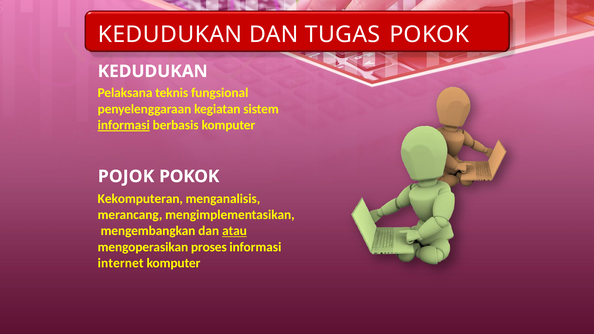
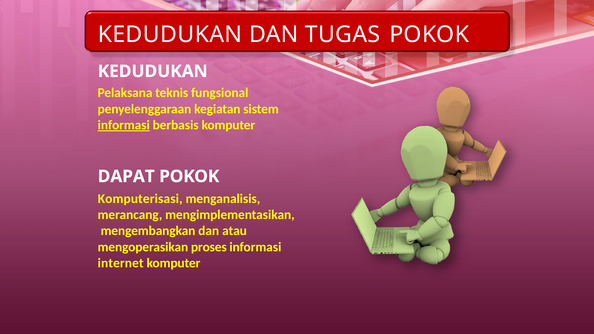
POJOK: POJOK -> DAPAT (126, 176)
Kekomputeran: Kekomputeran -> Komputerisasi (140, 199)
atau underline: present -> none (235, 231)
